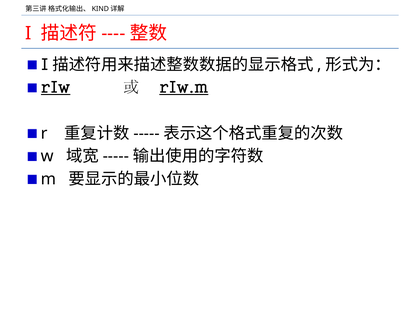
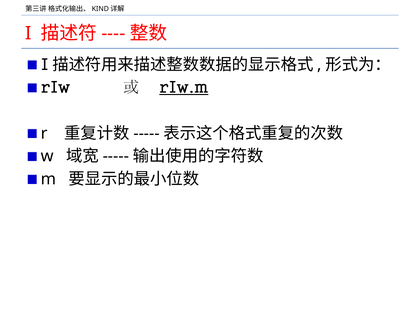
rIw underline: present -> none (56, 88)
